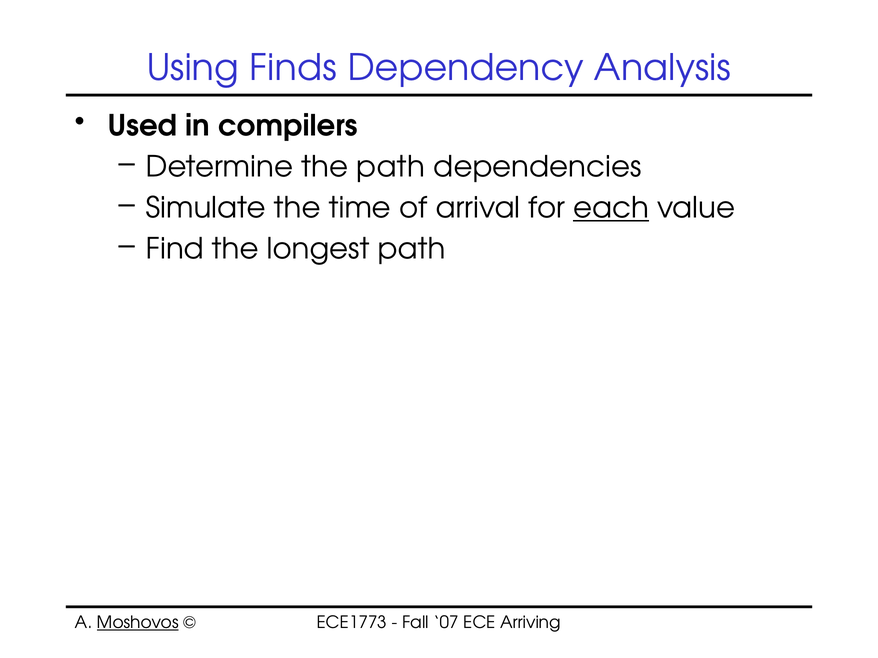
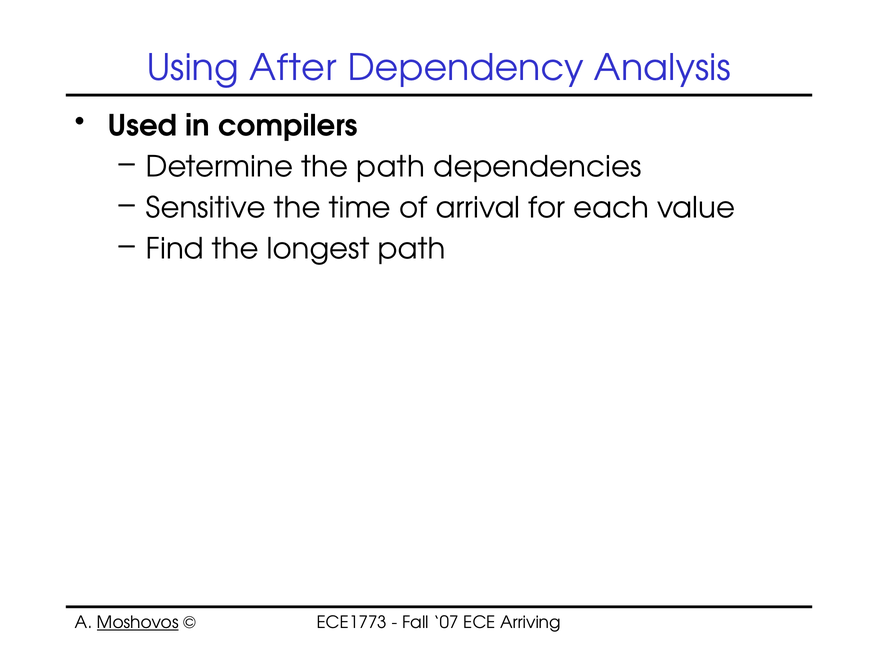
Finds: Finds -> After (293, 68)
Simulate: Simulate -> Sensitive (206, 208)
each underline: present -> none (611, 208)
